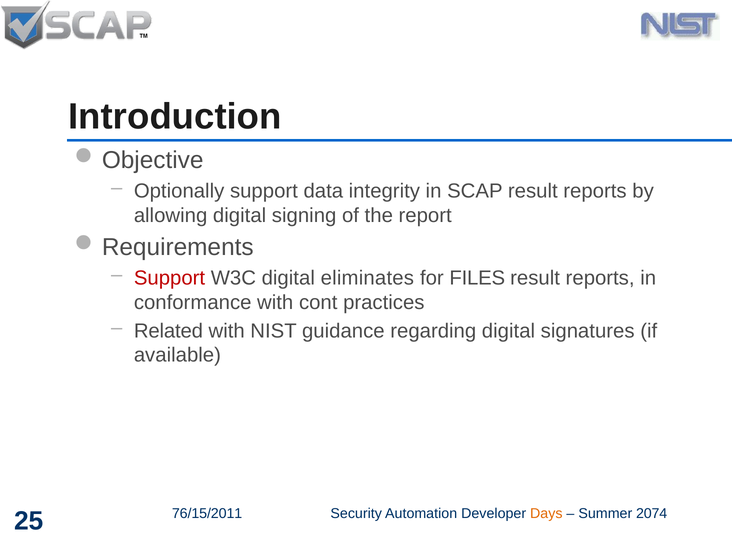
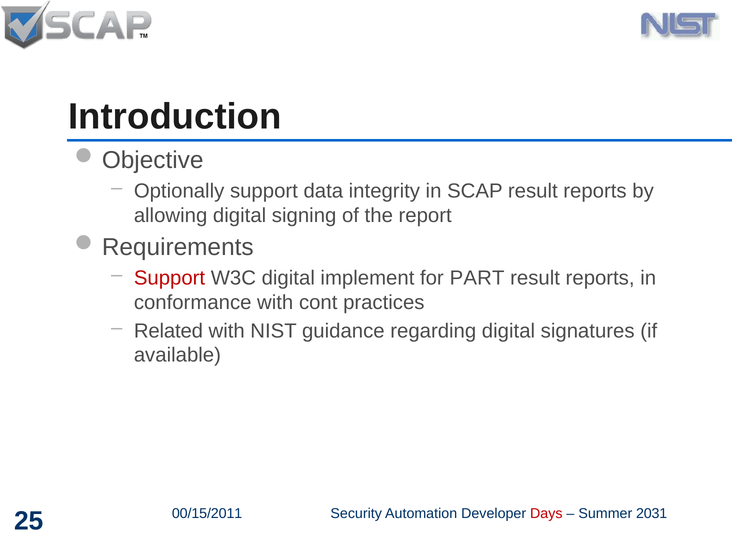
eliminates: eliminates -> implement (367, 278)
FILES: FILES -> PART (477, 278)
76/15/2011: 76/15/2011 -> 00/15/2011 (207, 513)
Days colour: orange -> red (546, 513)
2074: 2074 -> 2031 (652, 513)
